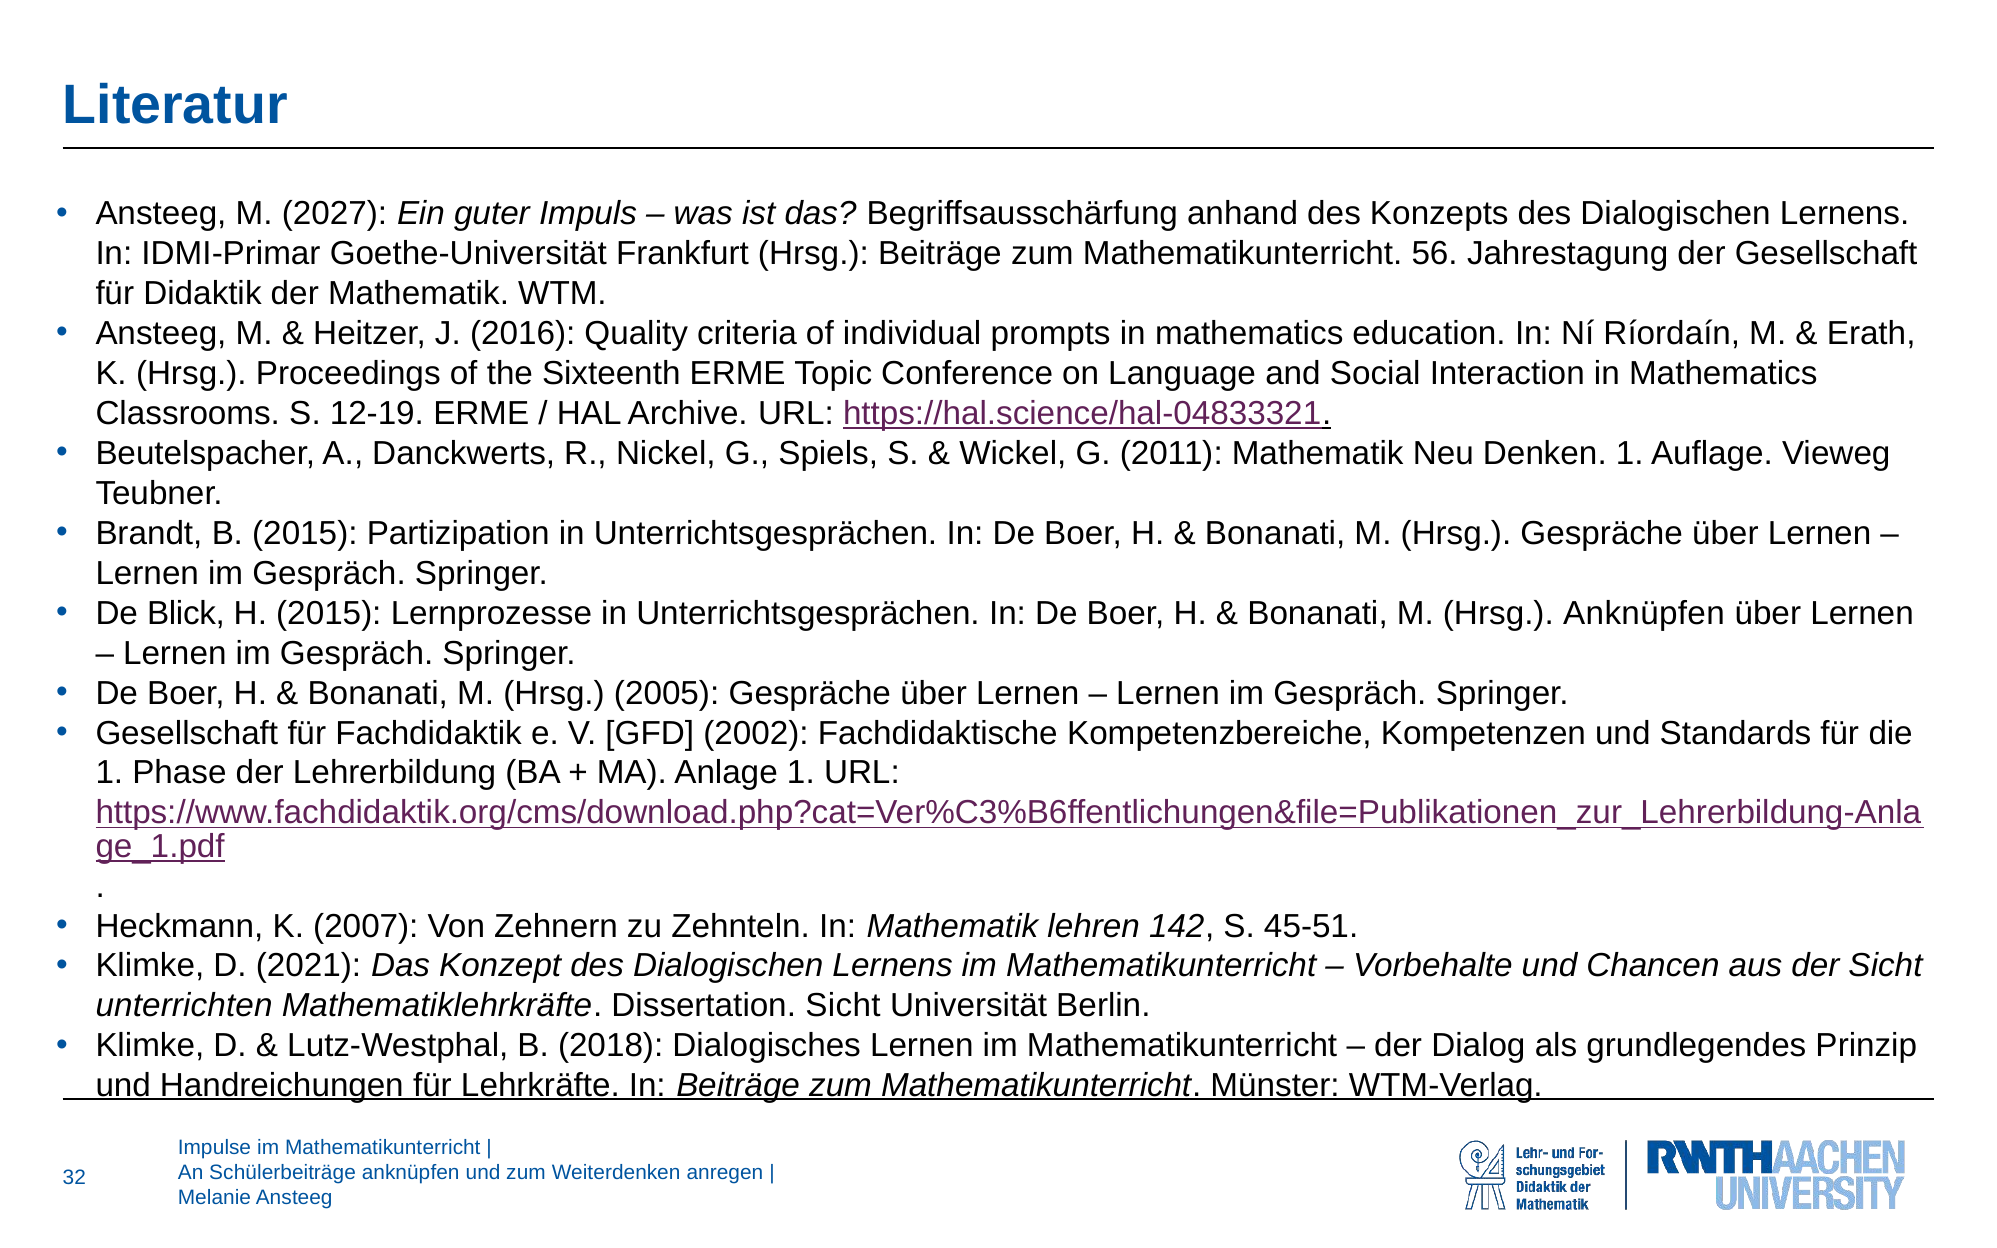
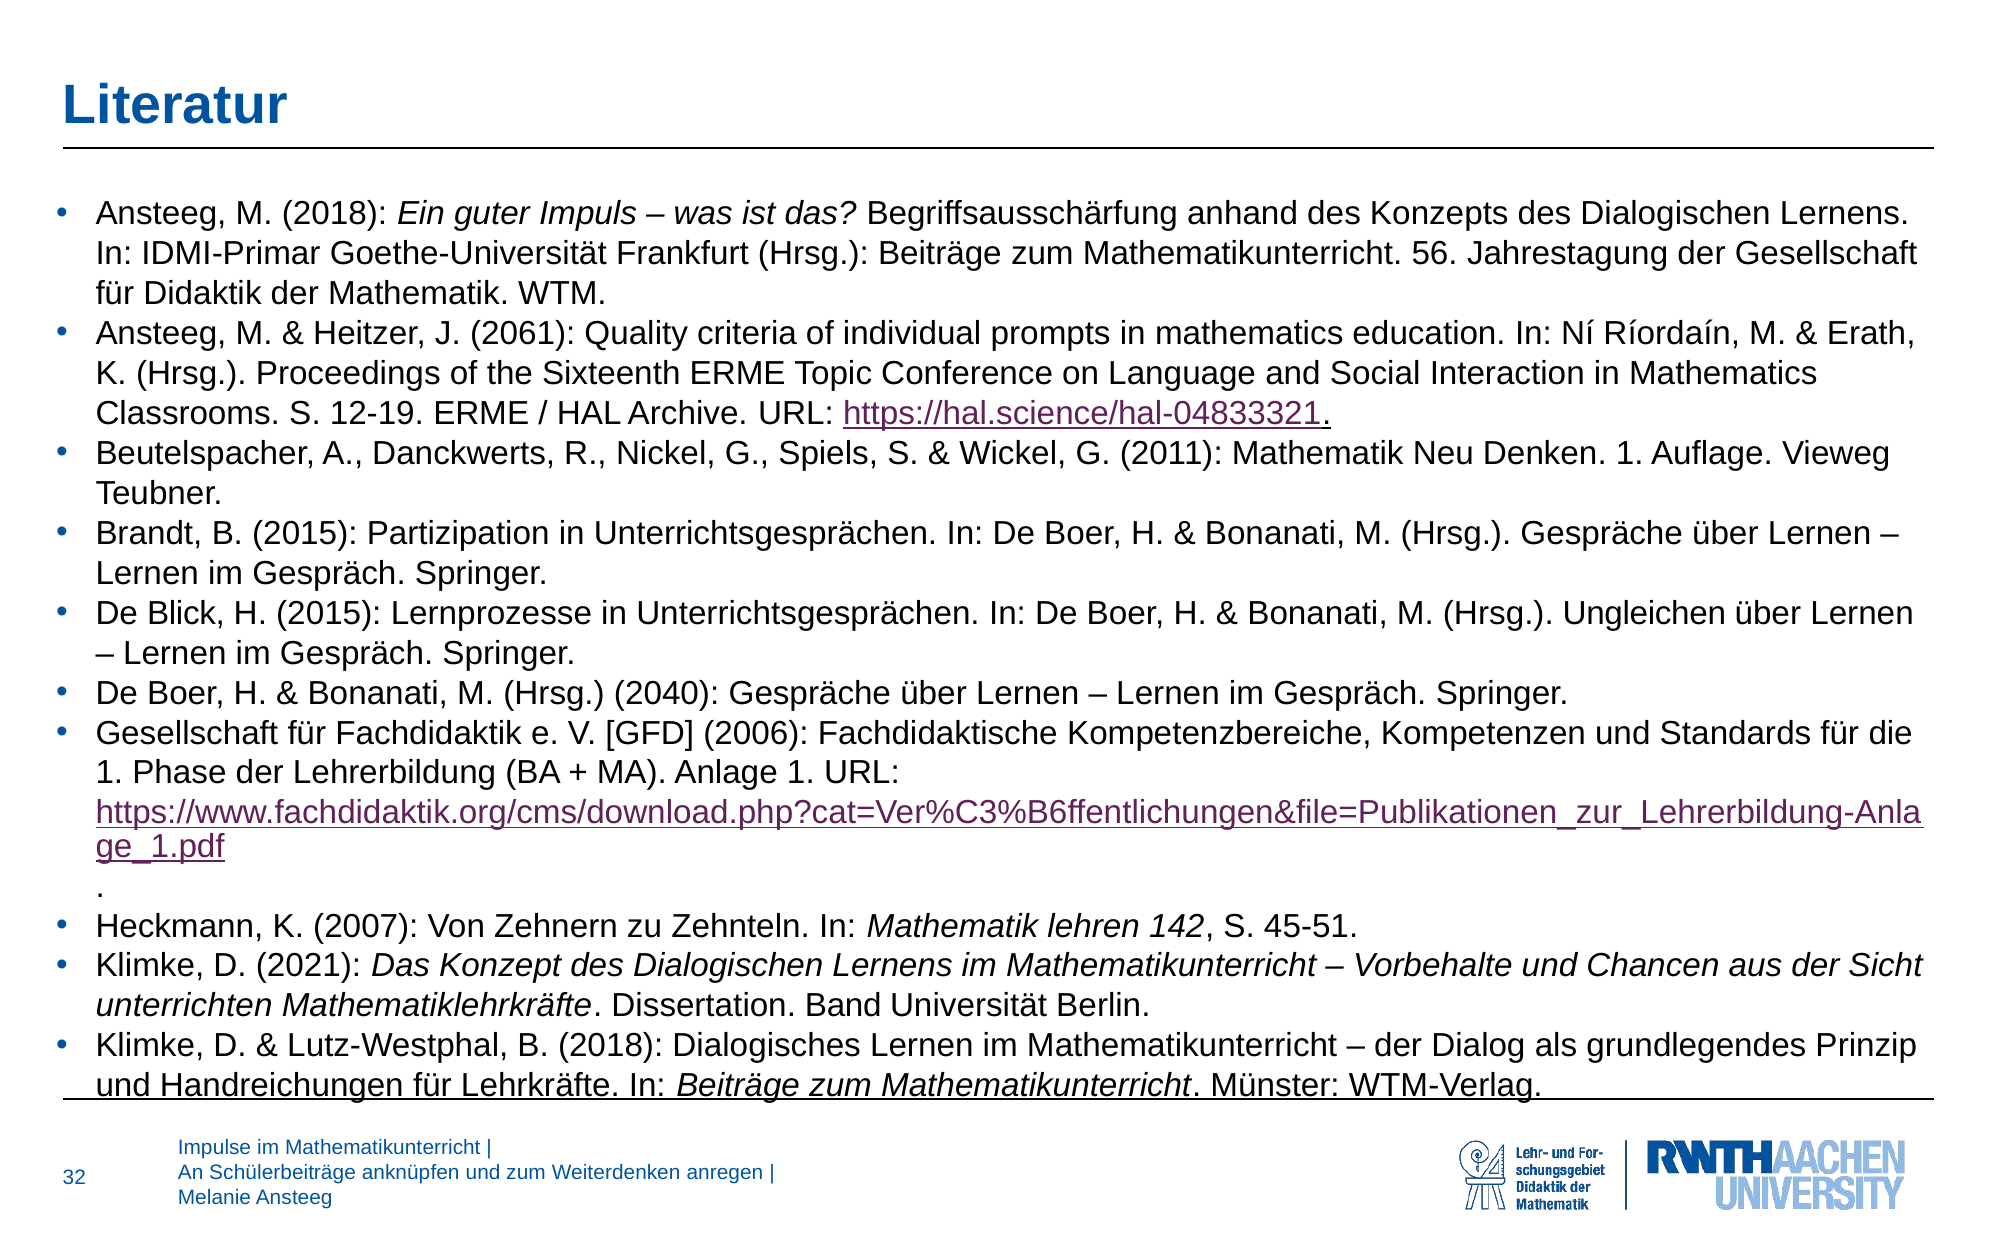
M 2027: 2027 -> 2018 (334, 214)
2016: 2016 -> 2061 (523, 334)
Hrsg Anknüpfen: Anknüpfen -> Ungleichen (1644, 613)
2005: 2005 -> 2040 (667, 693)
2002: 2002 -> 2006 (756, 733)
Dissertation Sicht: Sicht -> Band (843, 1006)
